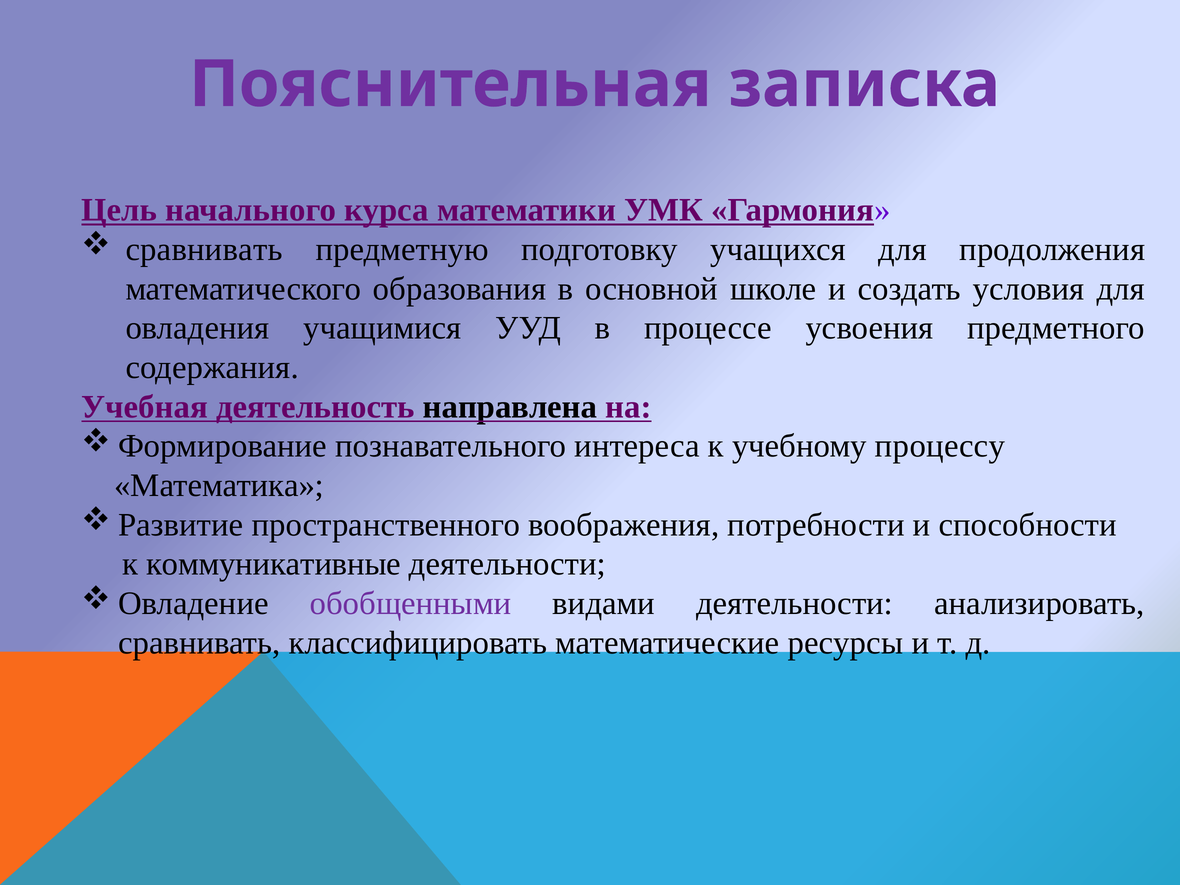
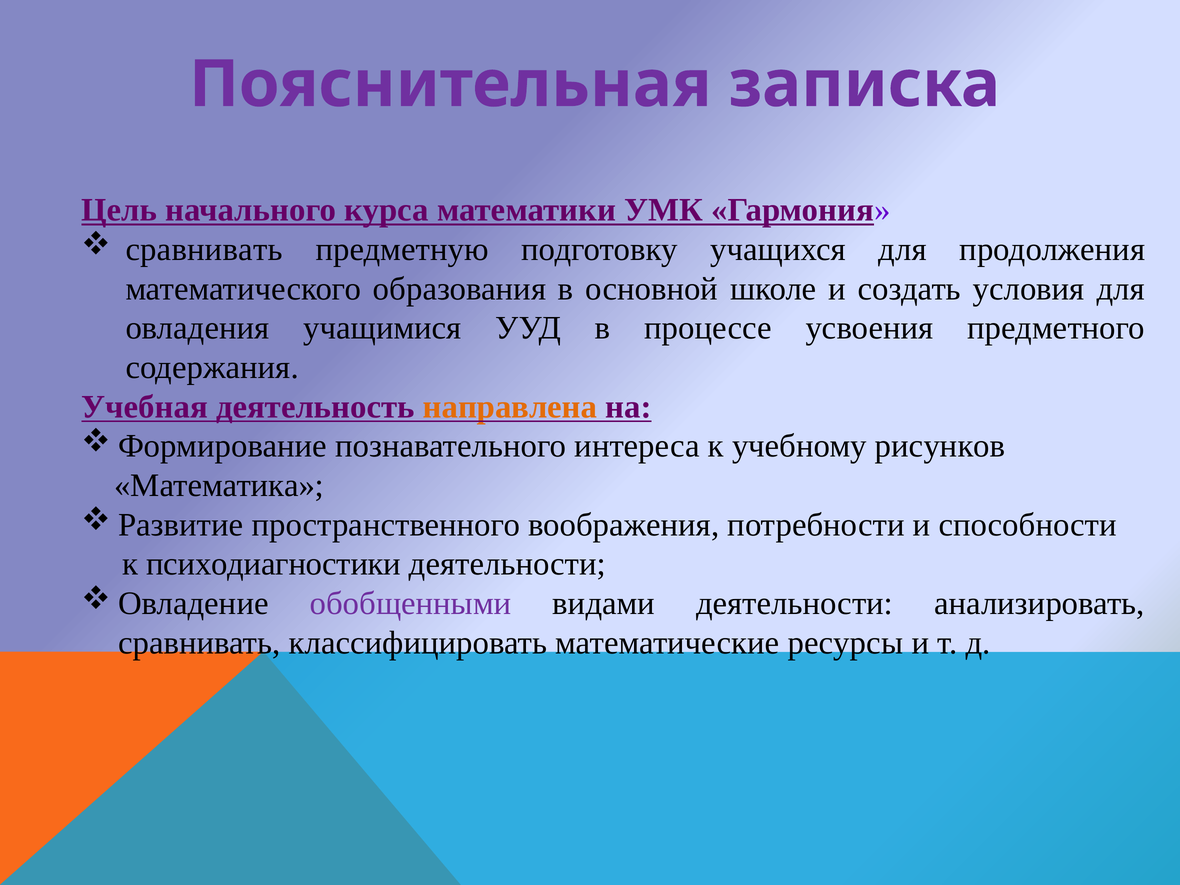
направлена colour: black -> orange (510, 407)
процессу: процессу -> рисунков (940, 446)
коммуникативные: коммуникативные -> психодиагностики (274, 564)
